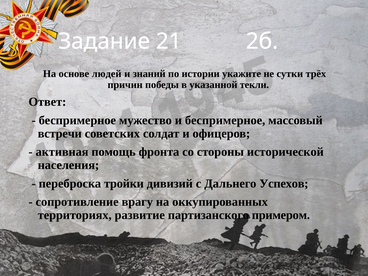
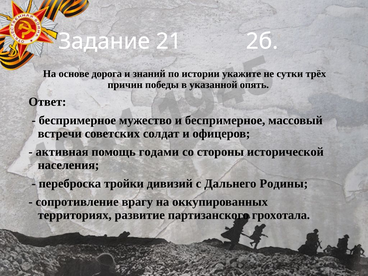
людей: людей -> дорога (107, 74)
текли: текли -> опять (254, 85)
фронта: фронта -> годами (159, 152)
Успехов: Успехов -> Родины (284, 184)
примером: примером -> грохотала (281, 215)
